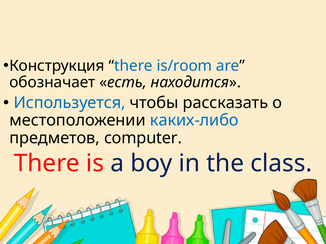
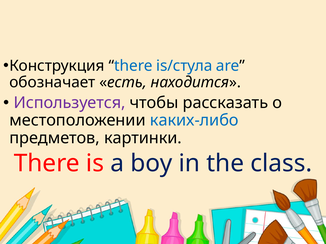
is/room: is/room -> is/стула (184, 66)
Используется colour: blue -> purple (70, 103)
computer: computer -> картинки (143, 138)
